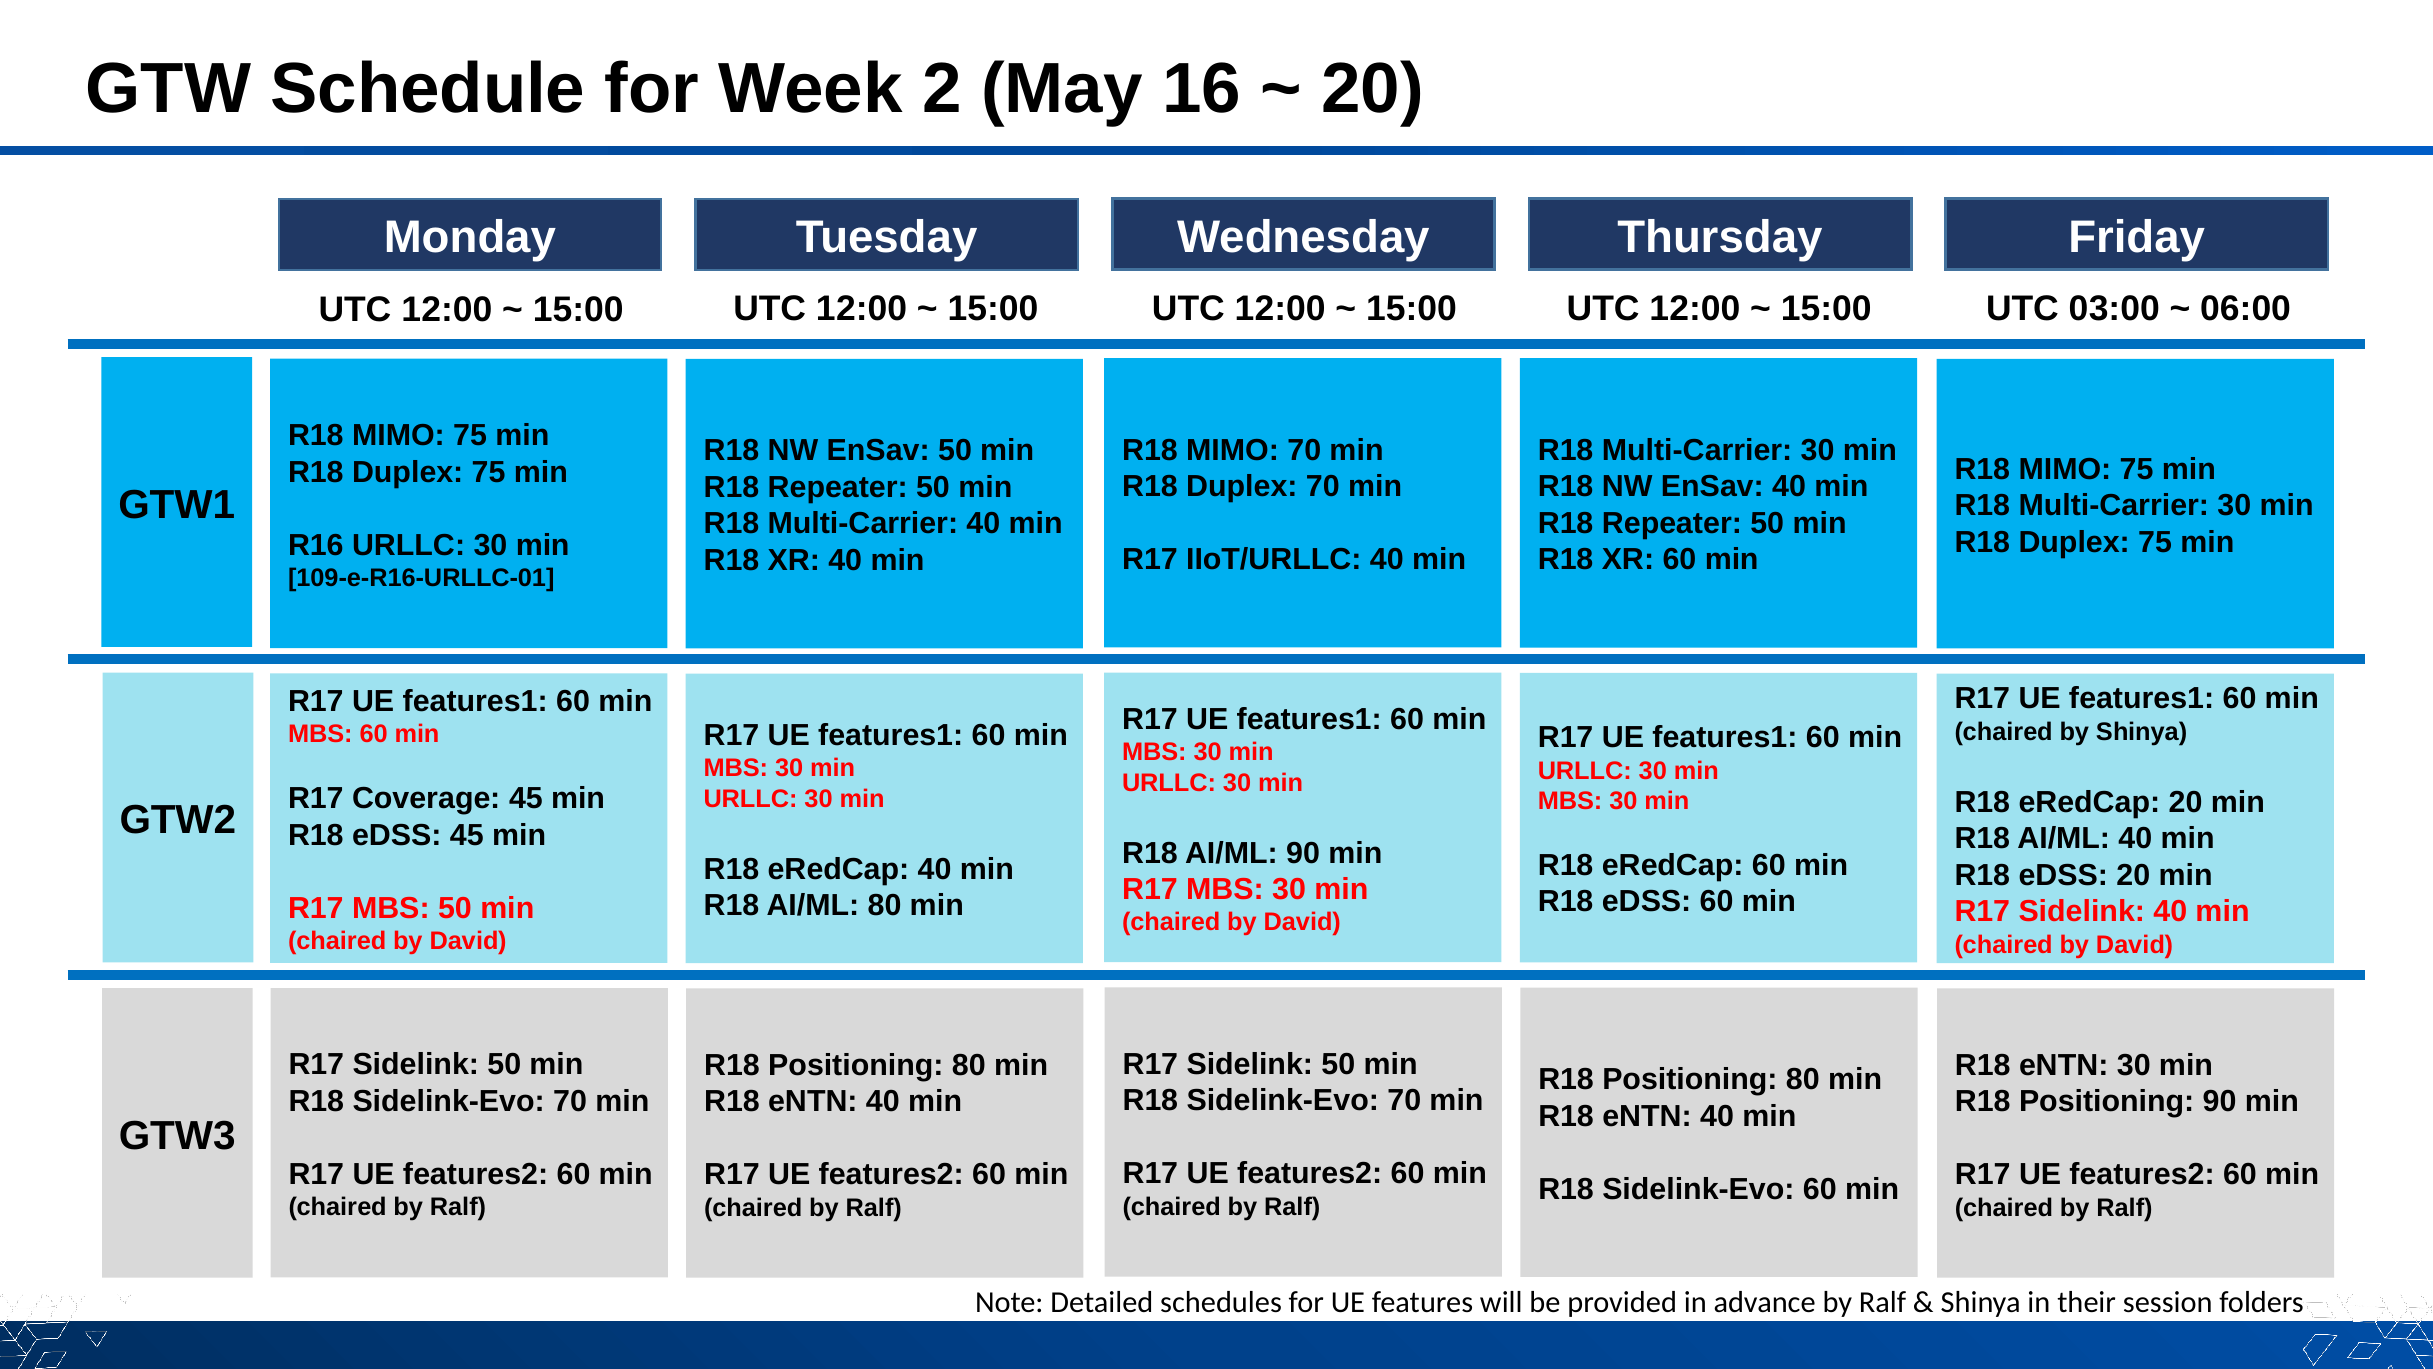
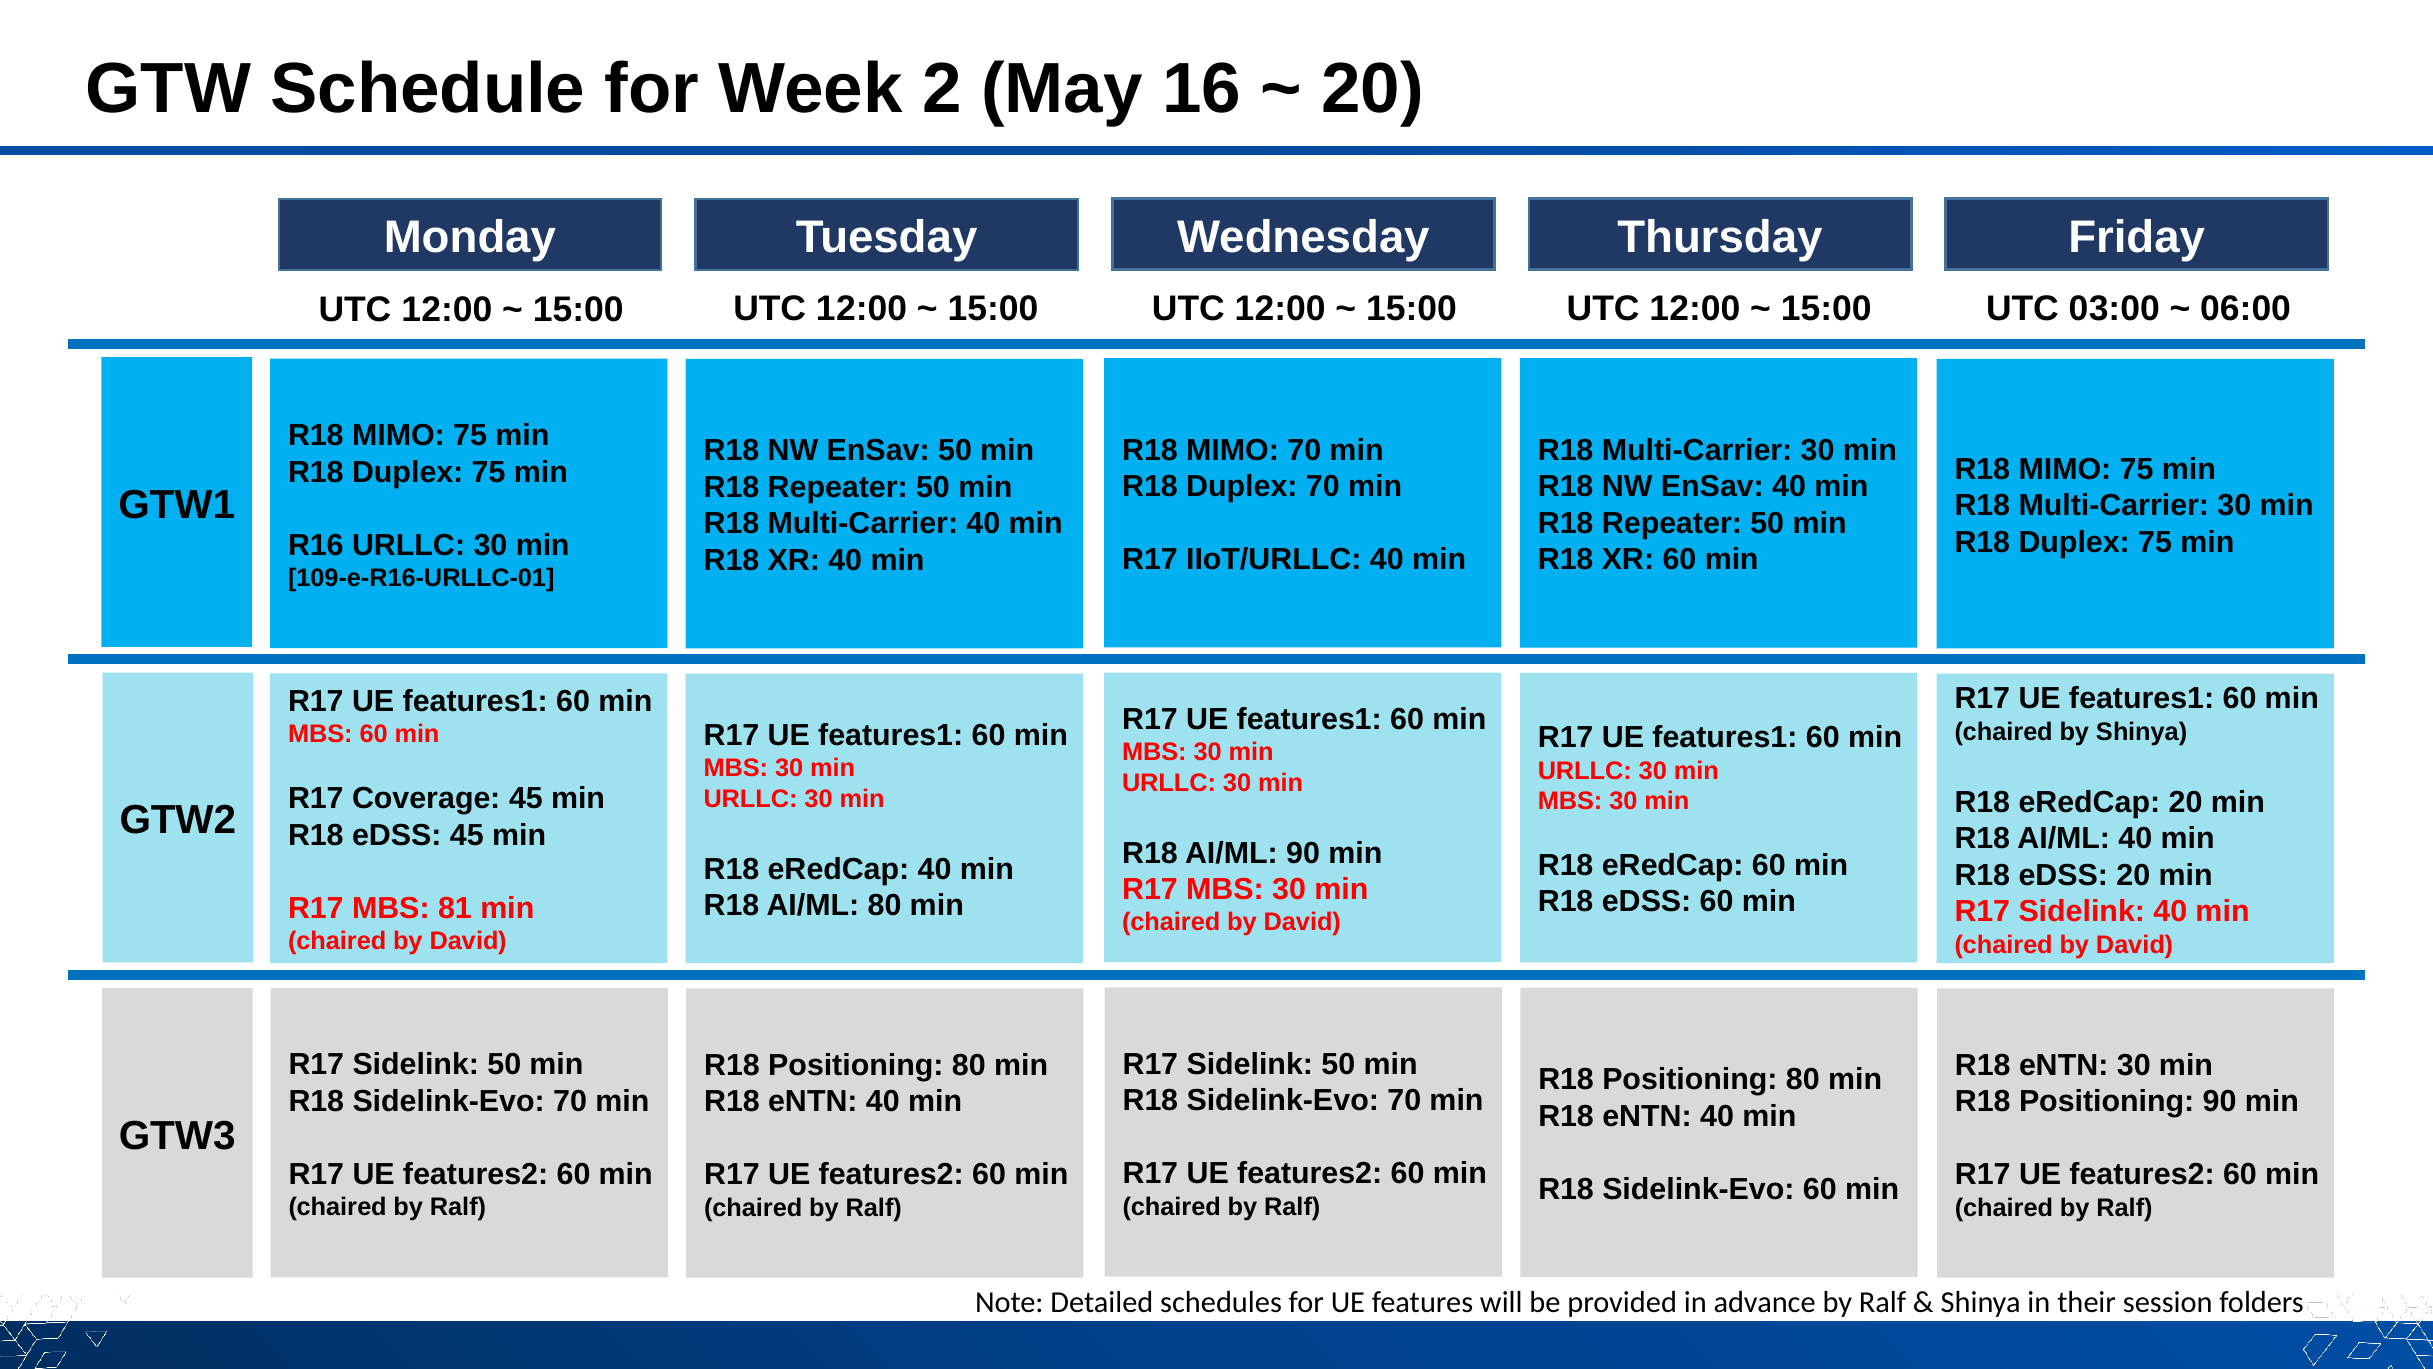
MBS 50: 50 -> 81 (455, 908)
